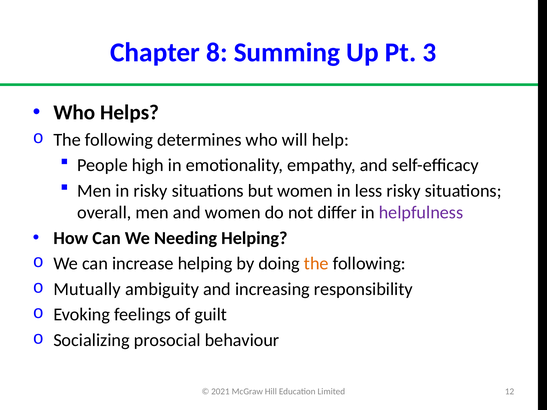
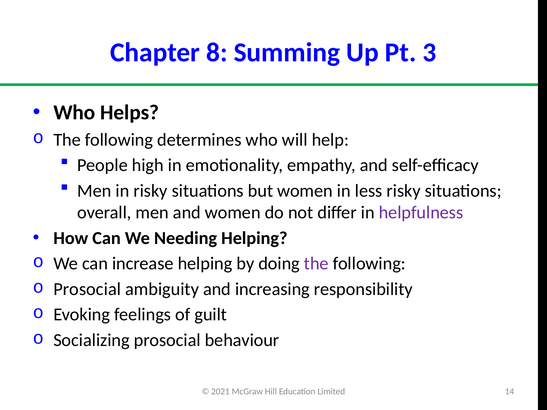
the colour: orange -> purple (316, 264)
Mutually: Mutually -> Prosocial (87, 289)
12: 12 -> 14 (510, 392)
